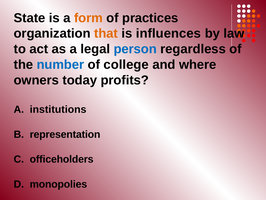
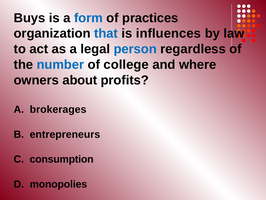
State: State -> Buys (30, 18)
form colour: orange -> blue (88, 18)
that colour: orange -> blue (106, 33)
today: today -> about (80, 80)
institutions: institutions -> brokerages (58, 109)
representation: representation -> entrepreneurs (65, 134)
officeholders: officeholders -> consumption (62, 159)
